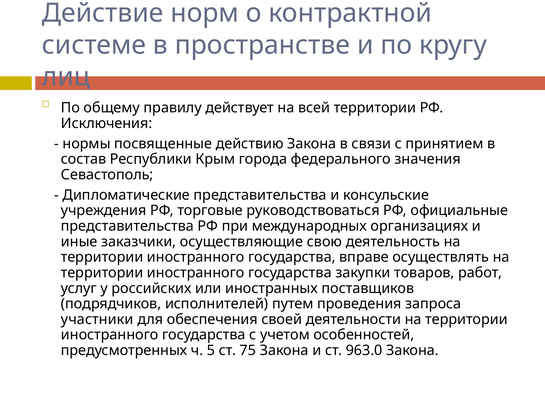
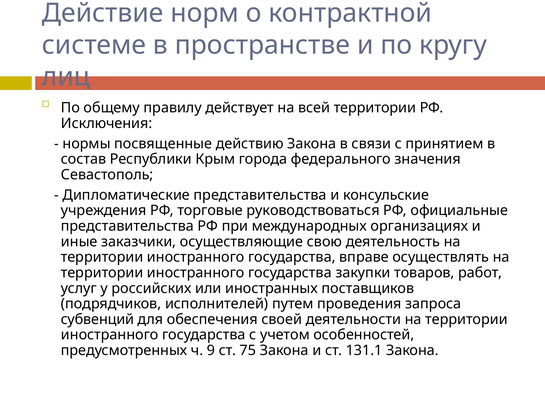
участники: участники -> субвенций (97, 319)
5: 5 -> 9 (211, 350)
963.0: 963.0 -> 131.1 (364, 350)
